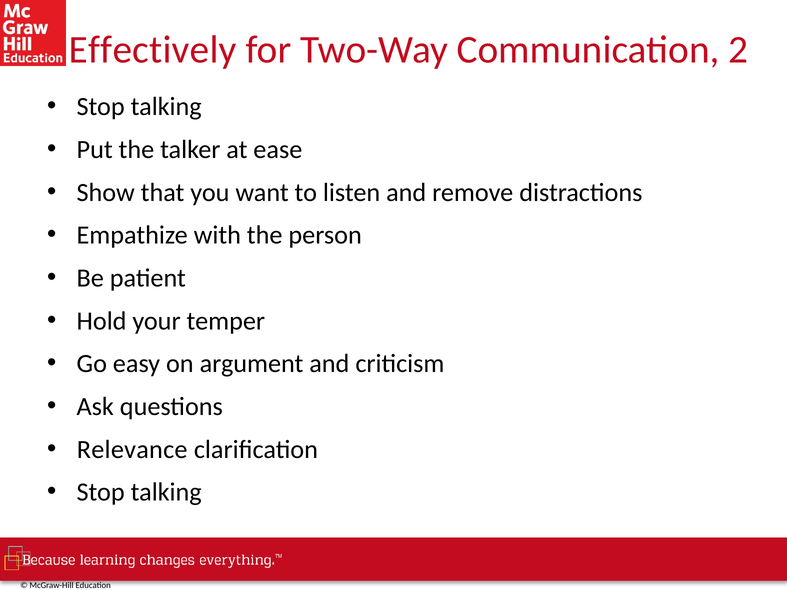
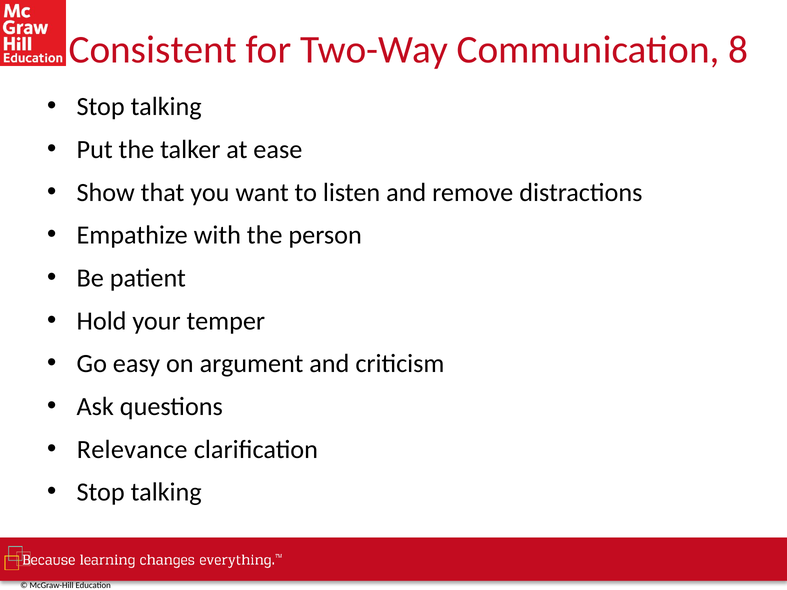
Effectively: Effectively -> Consistent (153, 50)
2: 2 -> 8 (738, 50)
